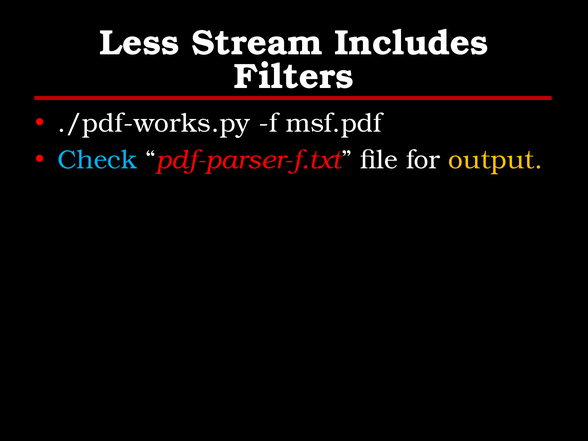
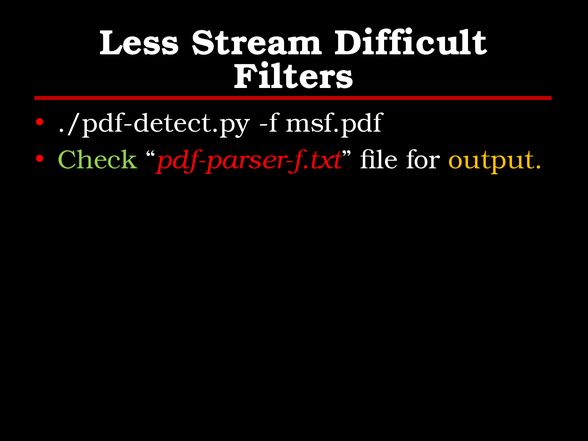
Includes: Includes -> Difficult (411, 43)
./pdf-works.py: ./pdf-works.py -> ./pdf-detect.py (154, 123)
Check colour: light blue -> light green (97, 160)
